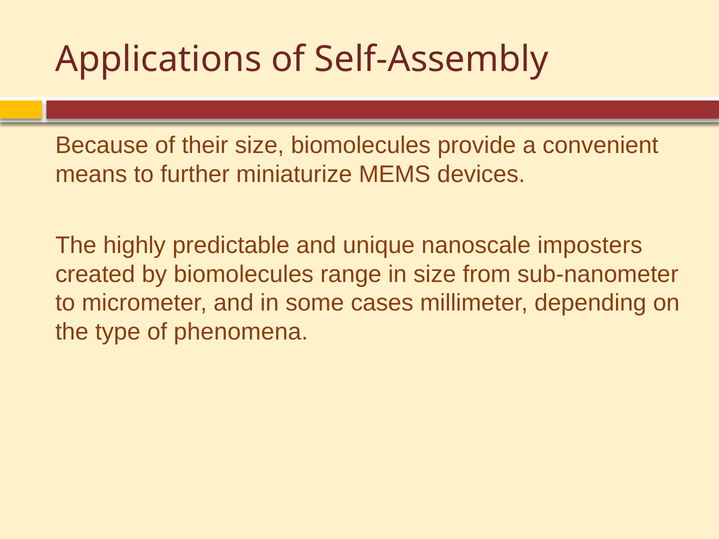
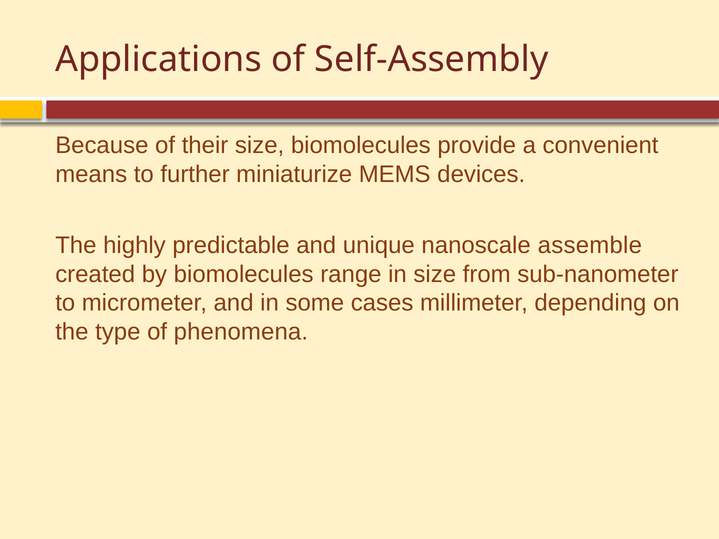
imposters: imposters -> assemble (590, 246)
